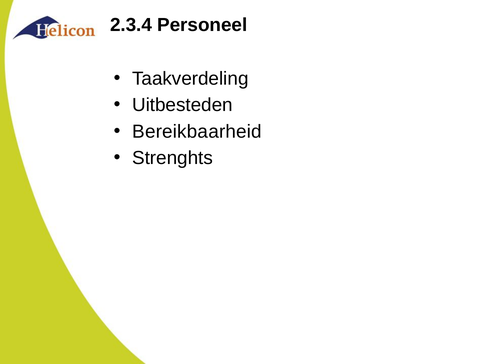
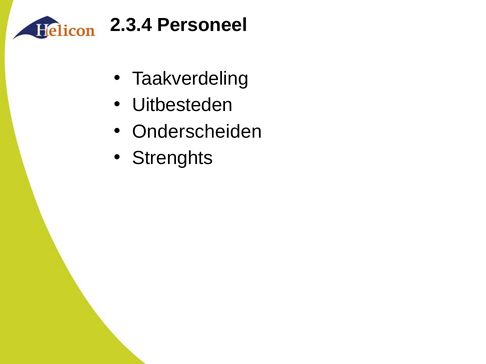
Bereikbaarheid: Bereikbaarheid -> Onderscheiden (197, 132)
